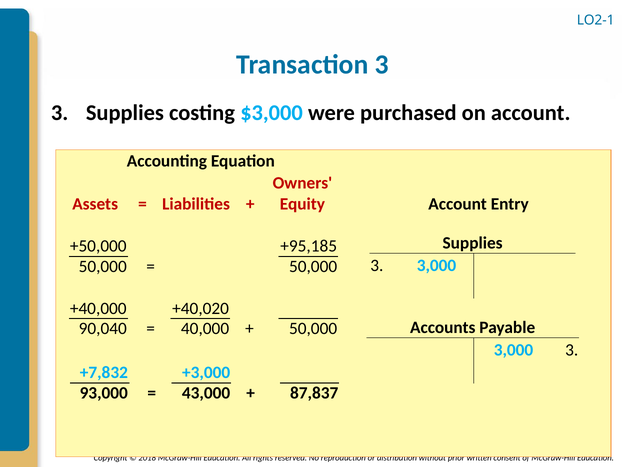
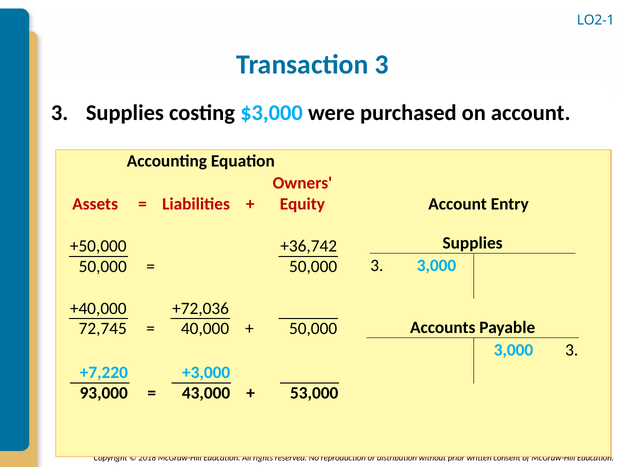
+95,185: +95,185 -> +36,742 (309, 246)
+40,020: +40,020 -> +72,036 (201, 308)
90,040: 90,040 -> 72,745 (103, 328)
+7,832: +7,832 -> +7,220 (104, 372)
87,837: 87,837 -> 53,000 (314, 393)
